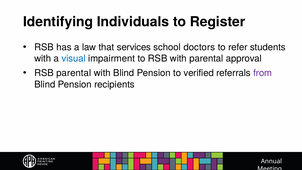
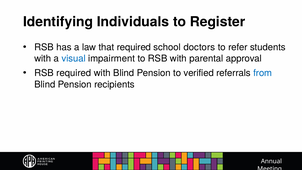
that services: services -> required (134, 47)
RSB parental: parental -> required (74, 73)
from colour: purple -> blue (263, 73)
